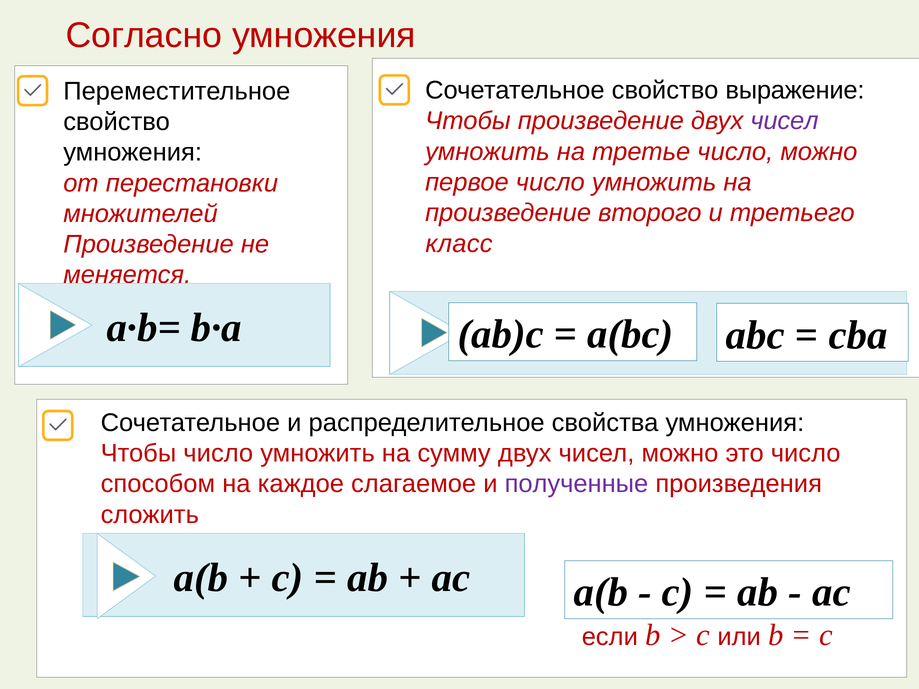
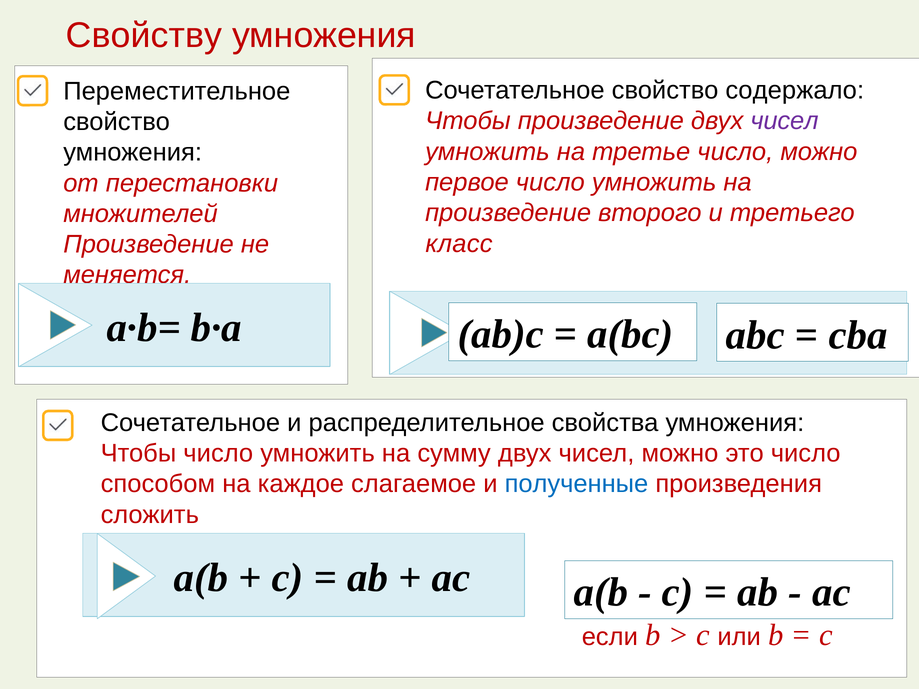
Согласно: Согласно -> Свойству (144, 36)
выражение: выражение -> содержало (795, 90)
полученные colour: purple -> blue (576, 484)
